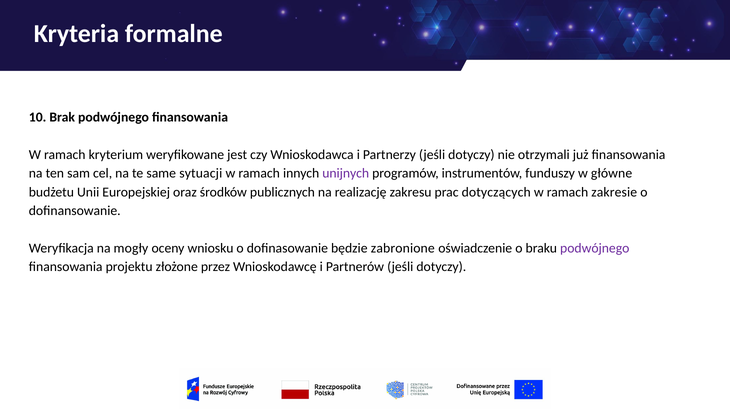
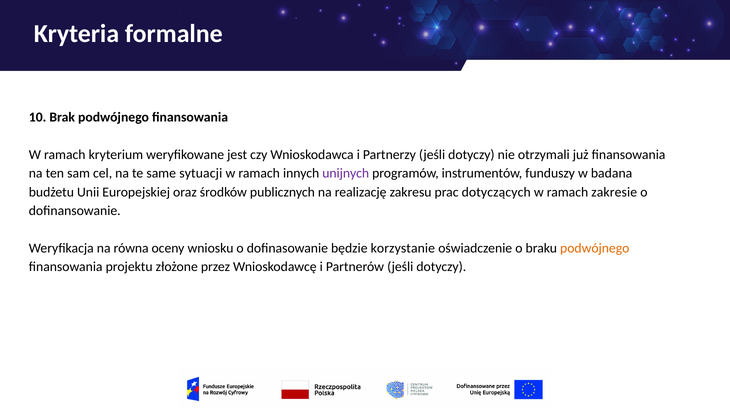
główne: główne -> badana (612, 174)
mogły: mogły -> równa (131, 248)
zabronione: zabronione -> korzystanie (403, 248)
podwójnego colour: purple -> orange (595, 248)
